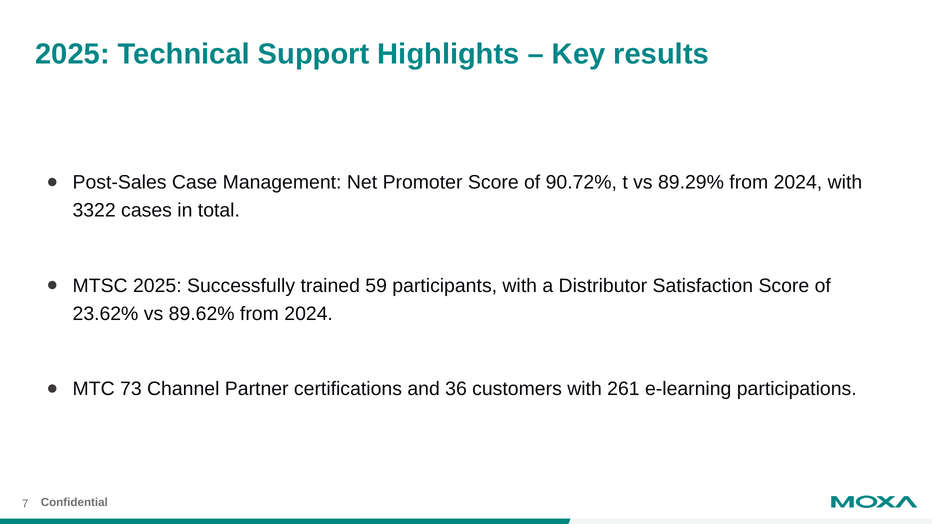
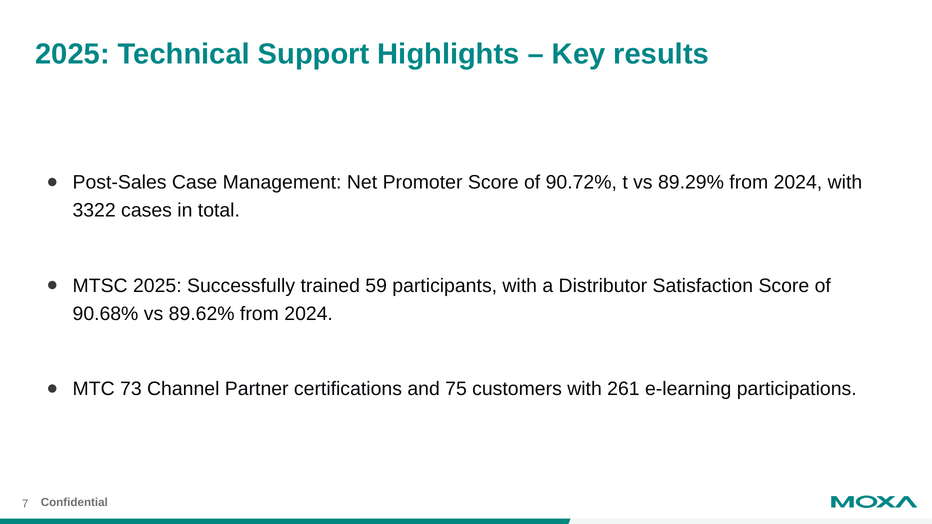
23.62%: 23.62% -> 90.68% (105, 314)
36: 36 -> 75 (456, 389)
